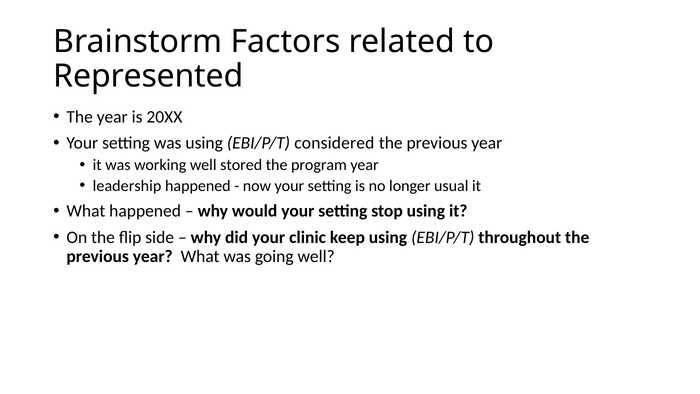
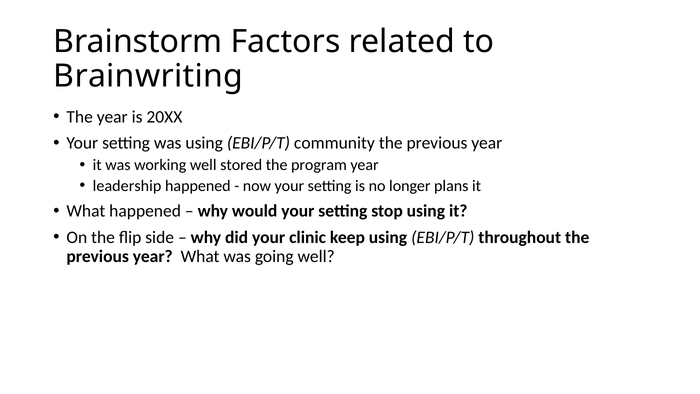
Represented: Represented -> Brainwriting (148, 76)
considered: considered -> community (334, 143)
usual: usual -> plans (451, 186)
